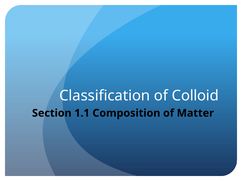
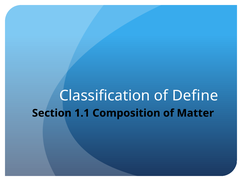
Colloid: Colloid -> Define (195, 96)
